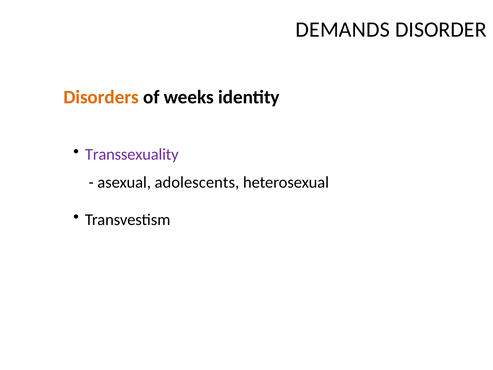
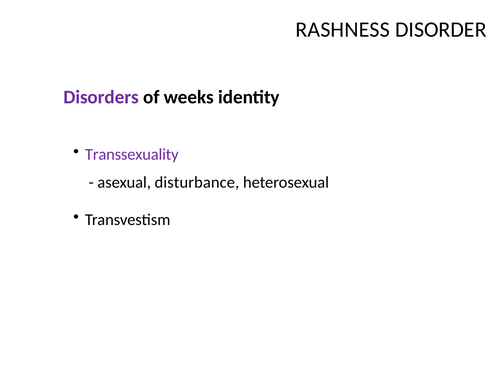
DEMANDS: DEMANDS -> RASHNESS (343, 30)
Disorders colour: orange -> purple (101, 97)
adolescents: adolescents -> disturbance (197, 182)
